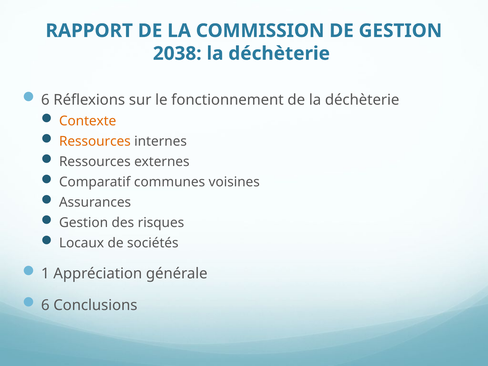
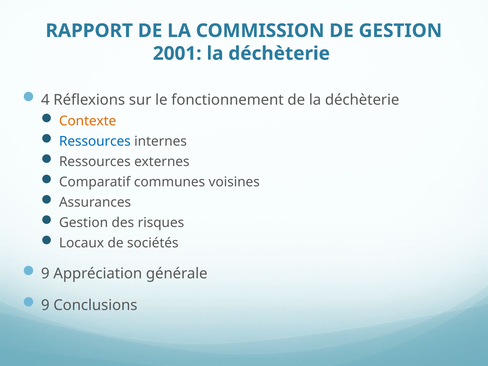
2038: 2038 -> 2001 (177, 54)
6: 6 -> 4 (45, 100)
Ressources colour: orange -> blue (95, 141)
1: 1 -> 9 (45, 274)
6: 6 -> 9 (45, 305)
